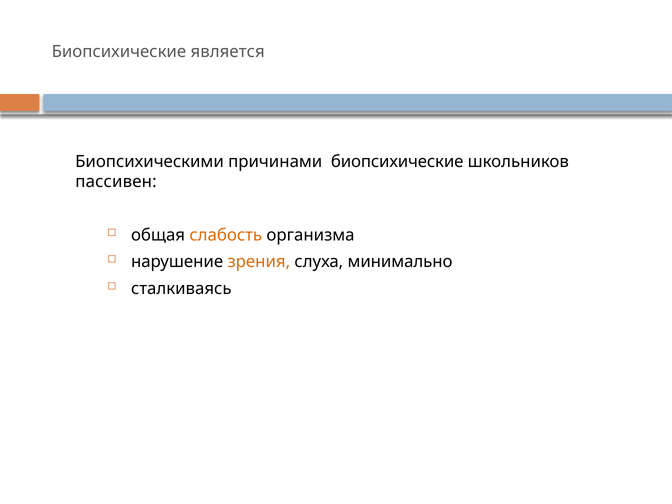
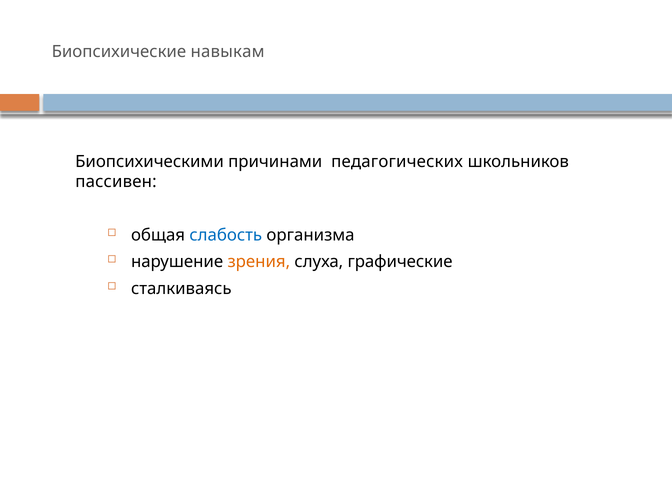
является: является -> навыкам (228, 51)
причинами биопсихические: биопсихические -> педагогических (397, 162)
слабость colour: orange -> blue (226, 235)
минимально: минимально -> графические (400, 262)
